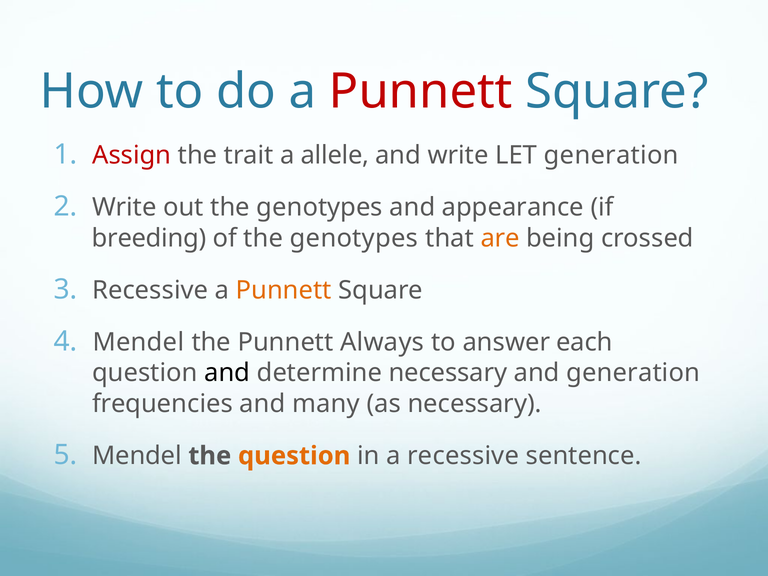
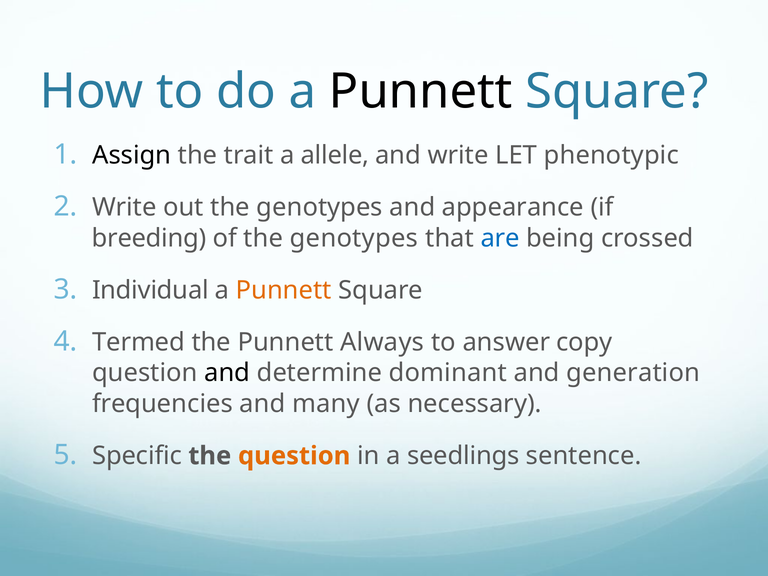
Punnett colour: red -> black (421, 91)
Assign colour: red -> black (132, 155)
LET generation: generation -> phenotypic (611, 155)
are colour: orange -> blue (500, 238)
Recessive: Recessive -> Individual (150, 290)
Mendel: Mendel -> Termed (139, 342)
each: each -> copy (584, 342)
determine necessary: necessary -> dominant (448, 373)
Mendel: Mendel -> Specific (137, 456)
a recessive: recessive -> seedlings (463, 456)
